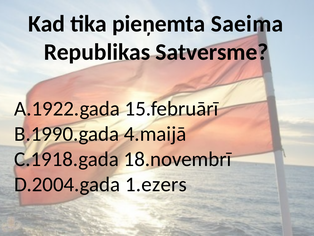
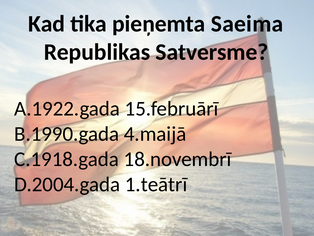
1.ezers: 1.ezers -> 1.teātrī (156, 184)
